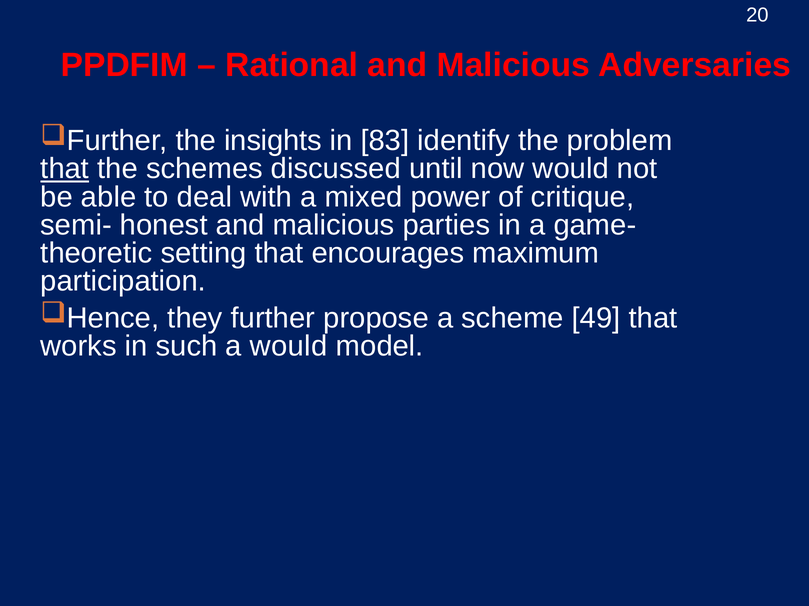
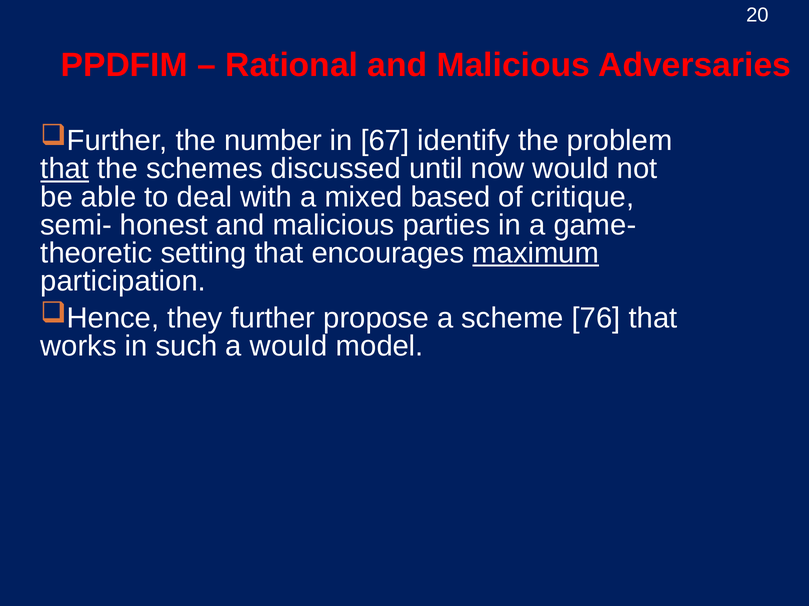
insights: insights -> number (273, 141)
83: 83 -> 67 (385, 141)
power: power -> based (450, 197)
maximum underline: none -> present (536, 253)
49: 49 -> 76 (596, 319)
